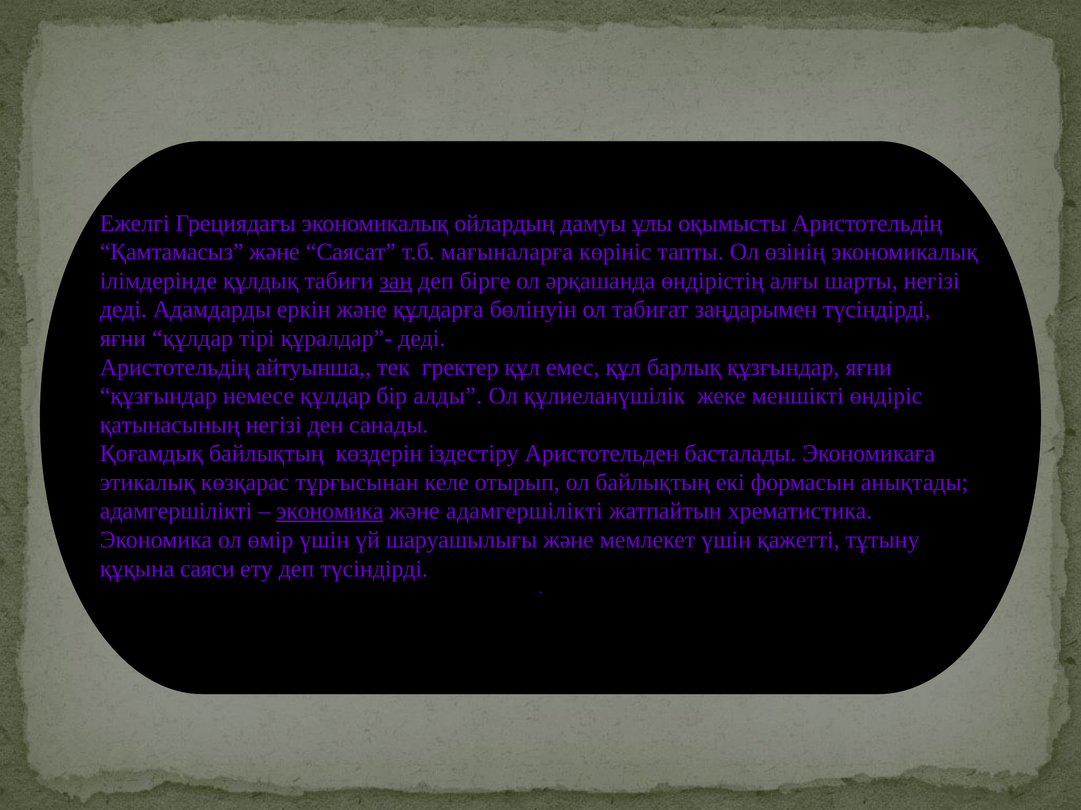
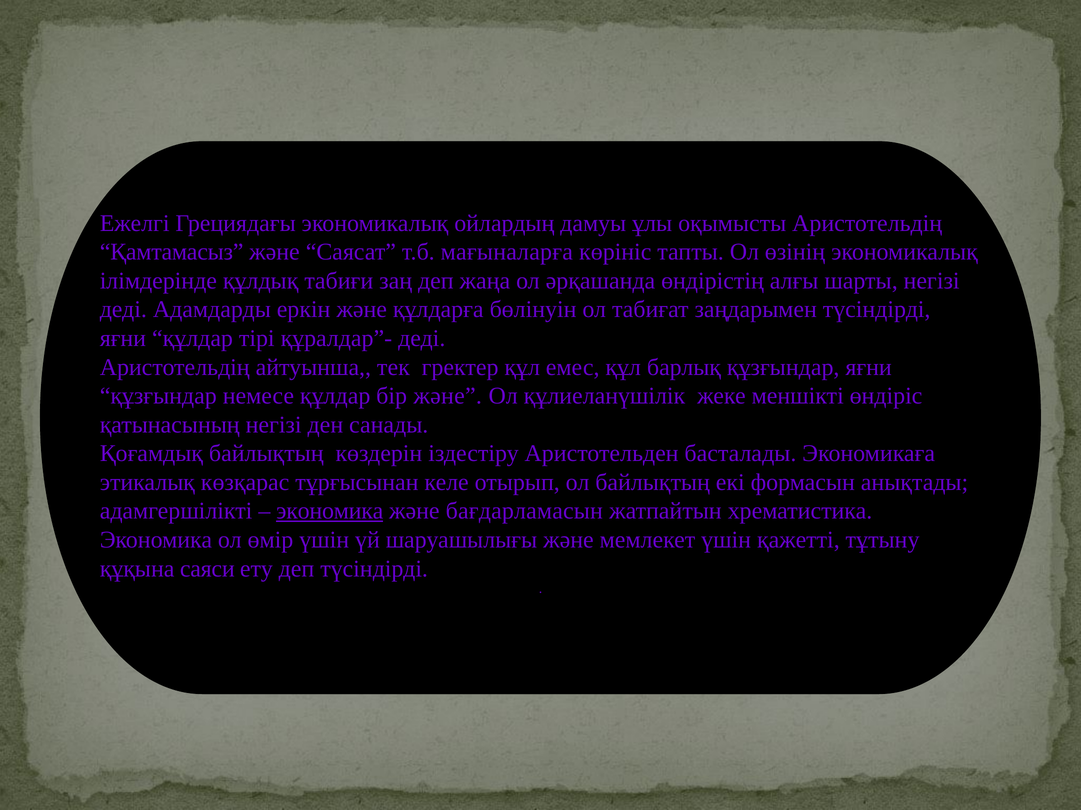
заң underline: present -> none (396, 281)
бірге: бірге -> жаңа (485, 281)
бір алды: алды -> және (448, 396)
және адамгершілікті: адамгершілікті -> бағдарламасын (524, 512)
